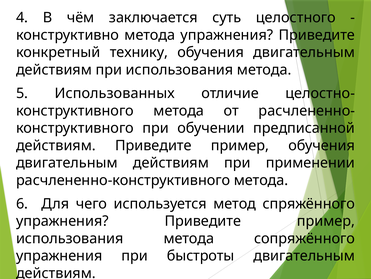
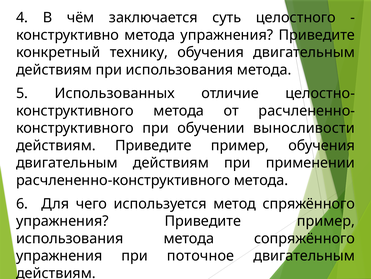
предписанной: предписанной -> выносливости (304, 128)
быстроты: быстроты -> поточное (201, 255)
